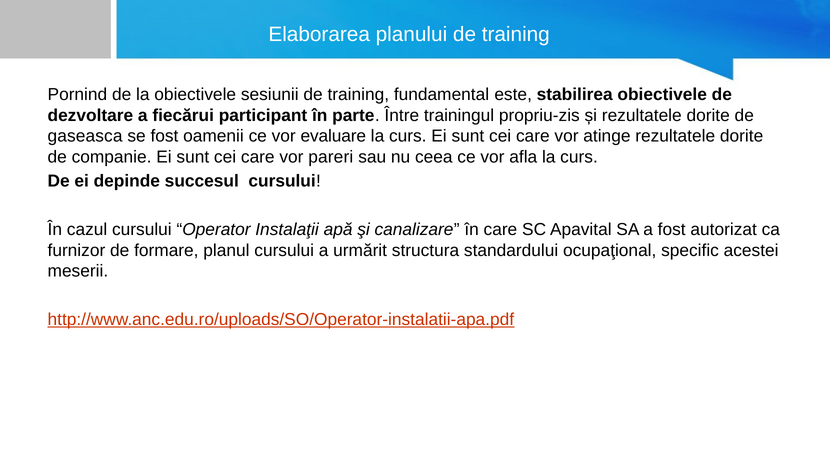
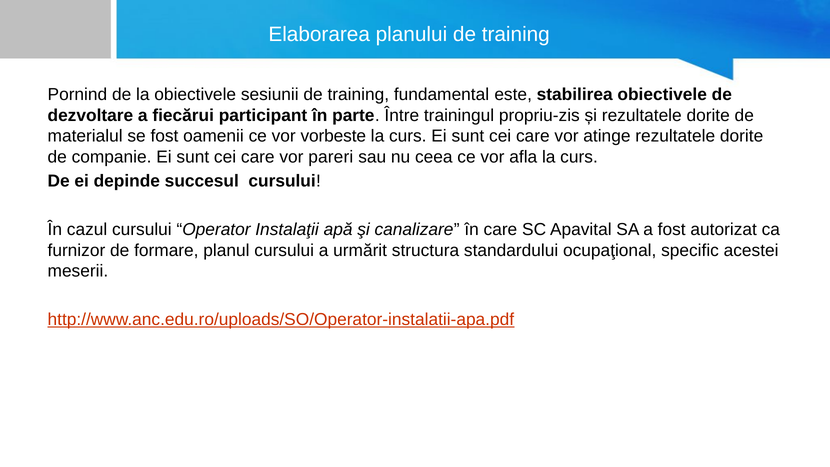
gaseasca: gaseasca -> materialul (85, 136)
evaluare: evaluare -> vorbeste (333, 136)
